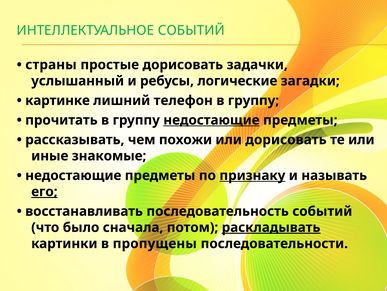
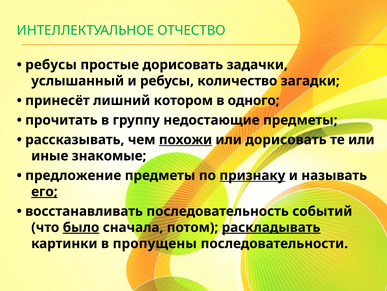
ИНТЕЛЛЕКТУАЛЬНОЕ СОБЫТИЙ: СОБЫТИЙ -> ОТЧЕСТВО (191, 30)
страны: страны -> ребусы (51, 65)
логические: логические -> количество (237, 81)
картинке: картинке -> принесёт (57, 100)
телефон: телефон -> котором (183, 100)
группу: группу -> одного (254, 100)
недостающие underline: present -> none (211, 120)
похожи underline: none -> present (185, 139)
недостающие: недостающие -> предложение (73, 175)
было underline: none -> present (81, 227)
